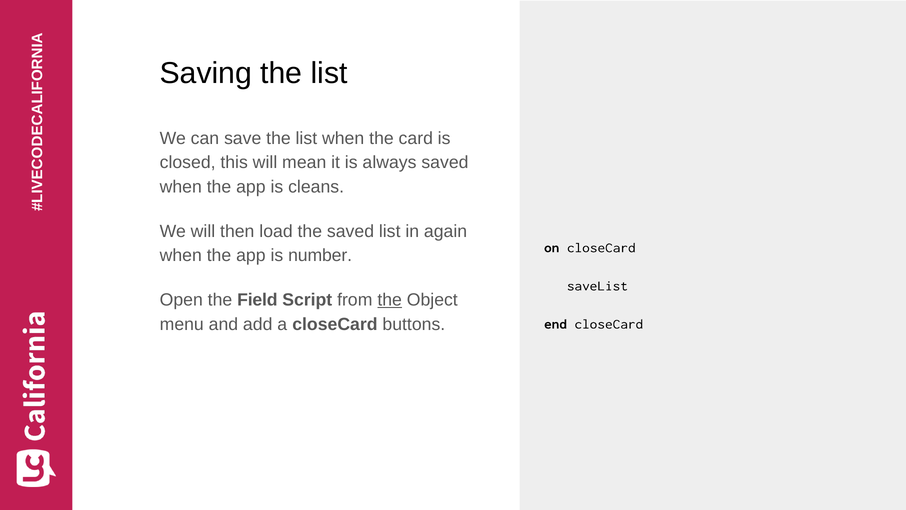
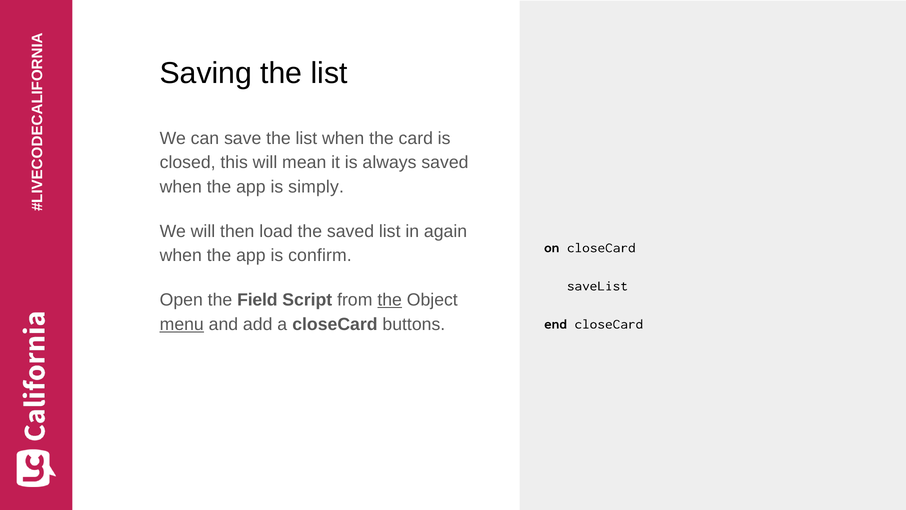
cleans: cleans -> simply (316, 187)
number: number -> confirm (320, 255)
menu underline: none -> present (182, 324)
